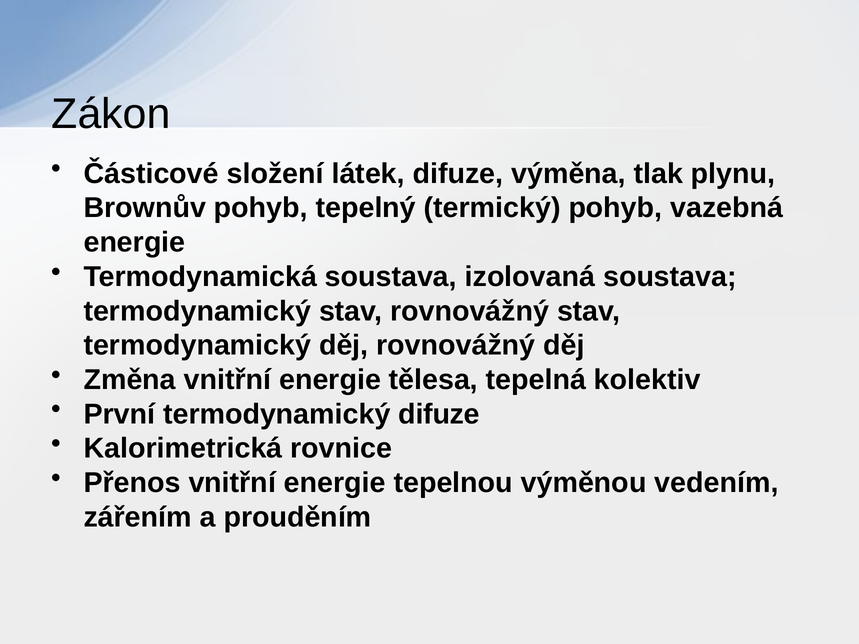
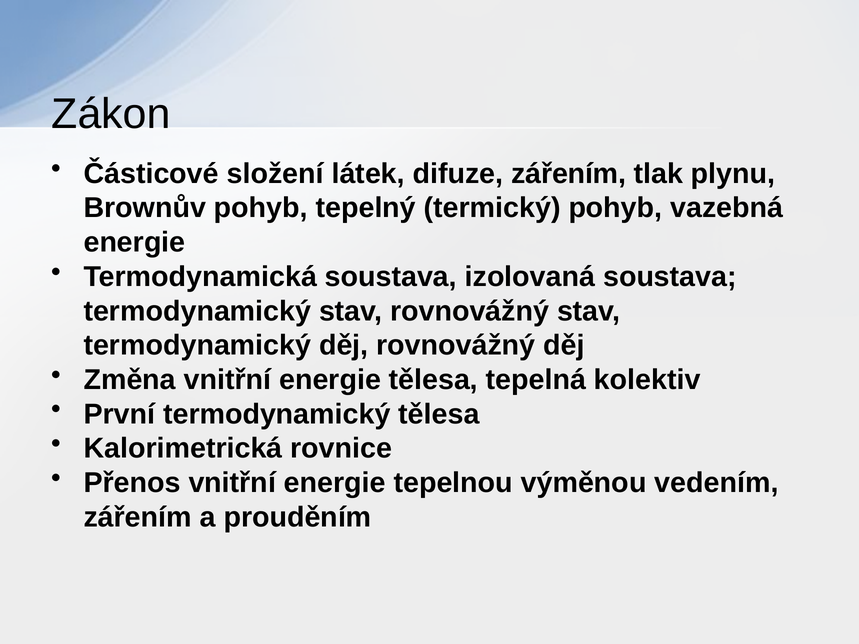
difuze výměna: výměna -> zářením (569, 174)
termodynamický difuze: difuze -> tělesa (439, 414)
